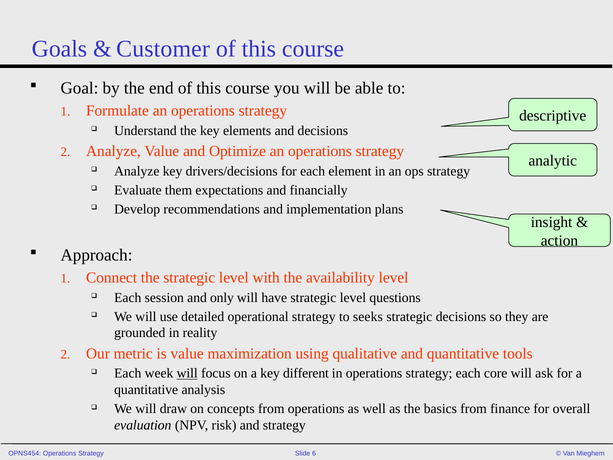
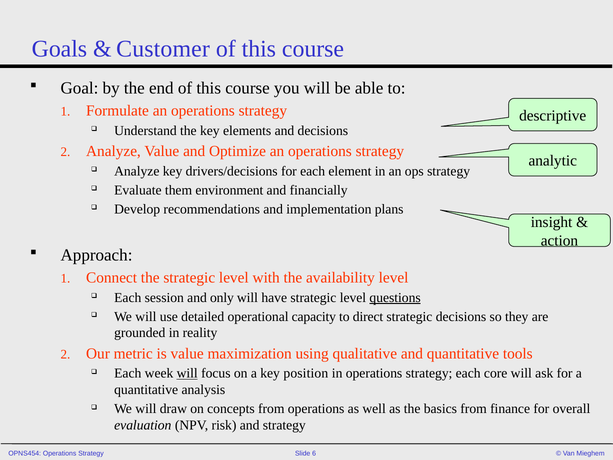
expectations: expectations -> environment (229, 190)
questions underline: none -> present (395, 297)
operational strategy: strategy -> capacity (314, 316)
seeks: seeks -> direct (368, 316)
different: different -> position (306, 373)
